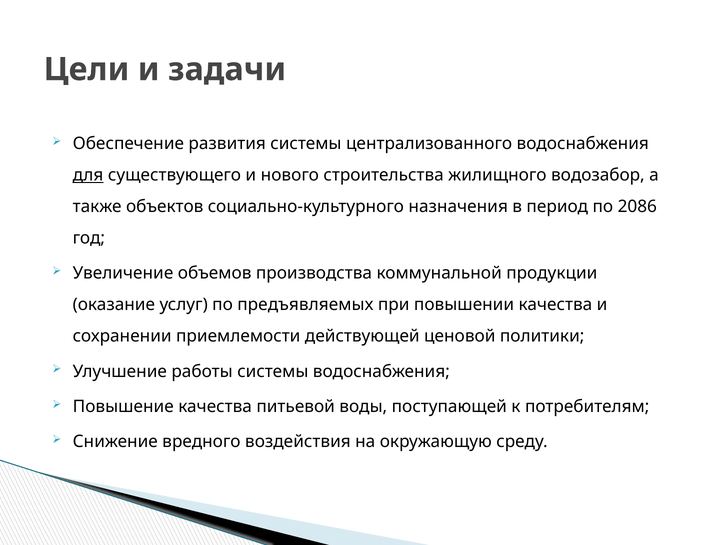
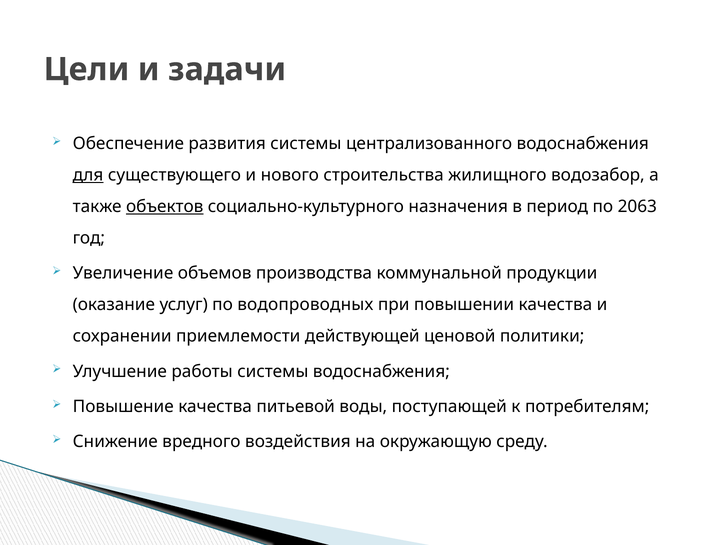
объектов underline: none -> present (165, 207)
2086: 2086 -> 2063 (637, 207)
предъявляемых: предъявляемых -> водопроводных (305, 305)
